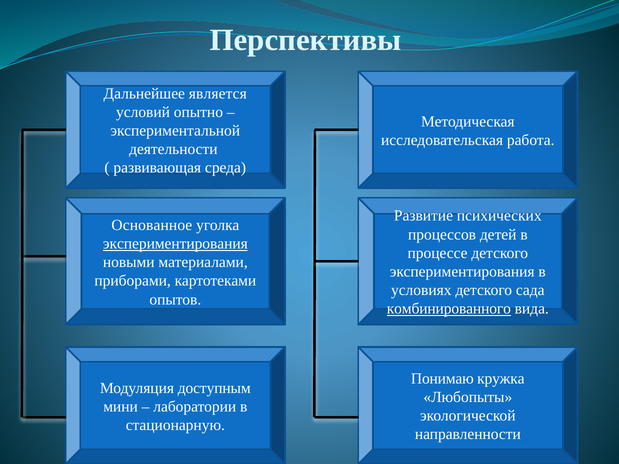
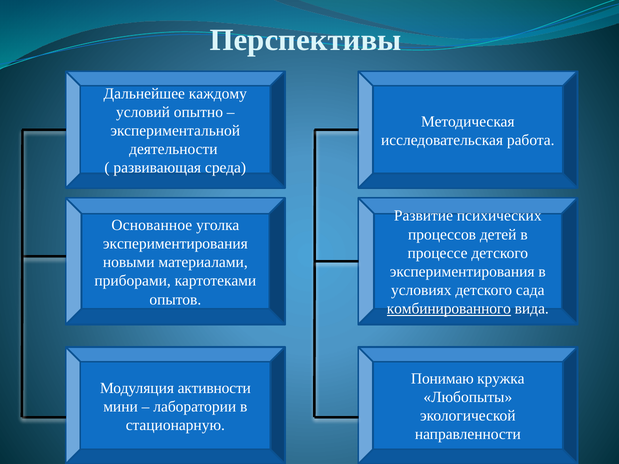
является: является -> каждому (218, 94)
экспериментирования underline: present -> none (175, 244)
доступным: доступным -> активности (214, 388)
